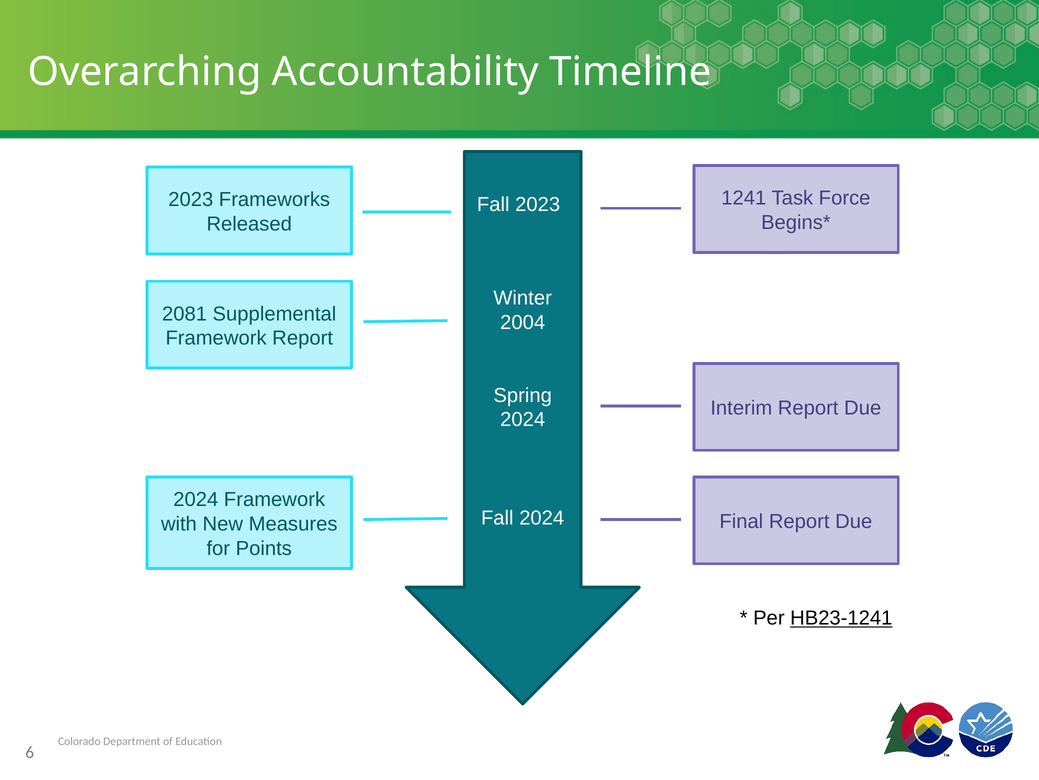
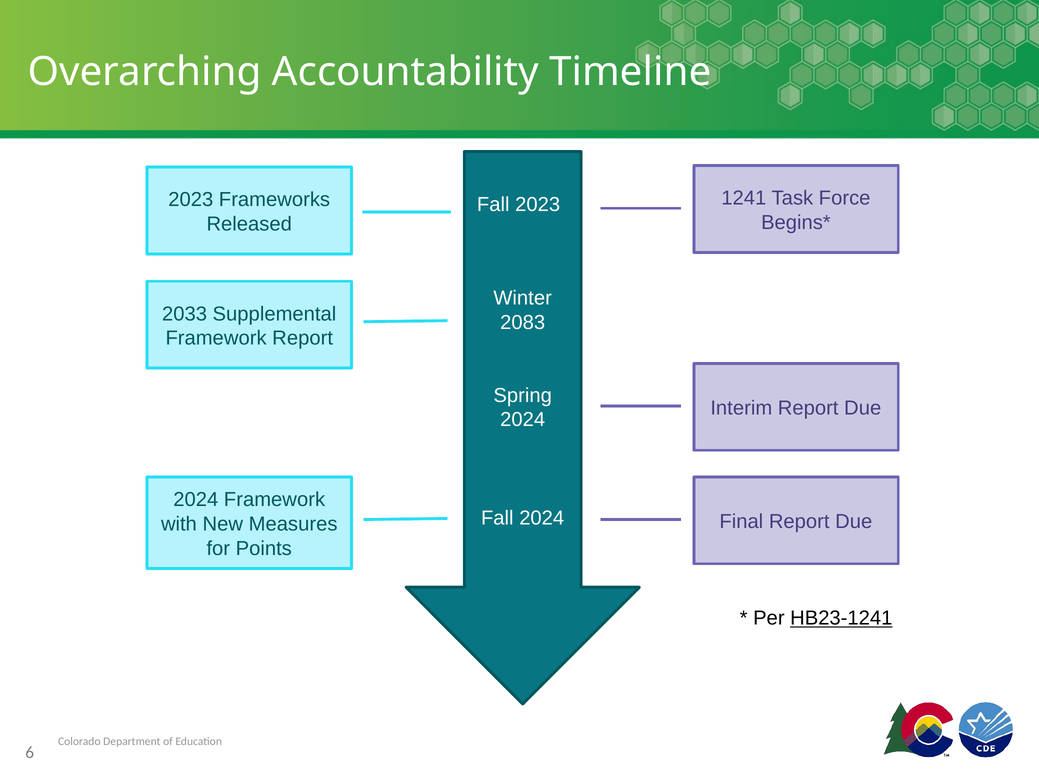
2081: 2081 -> 2033 (185, 314)
2004: 2004 -> 2083 (523, 322)
